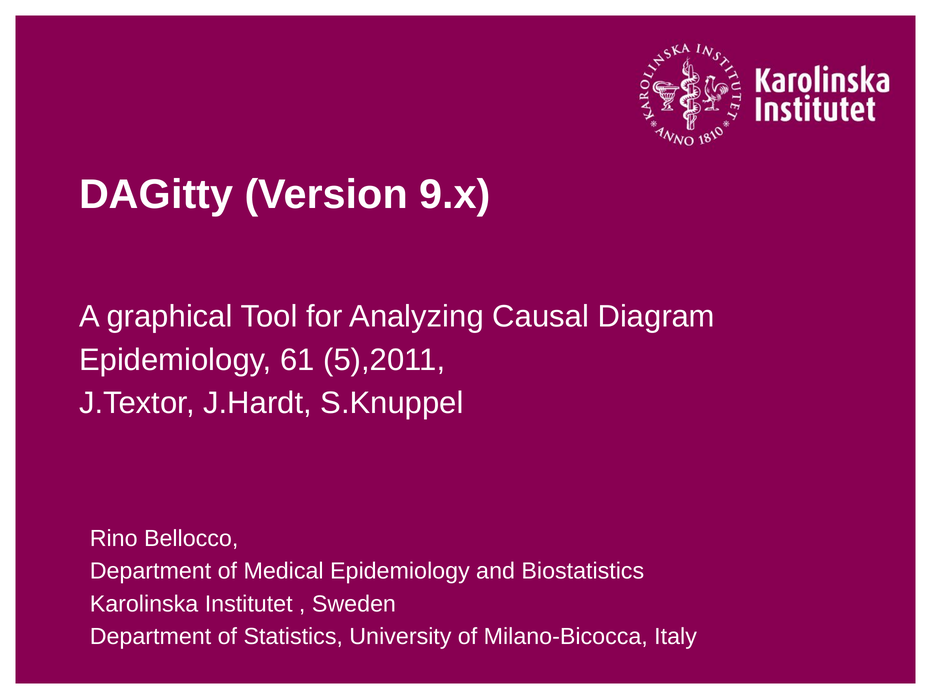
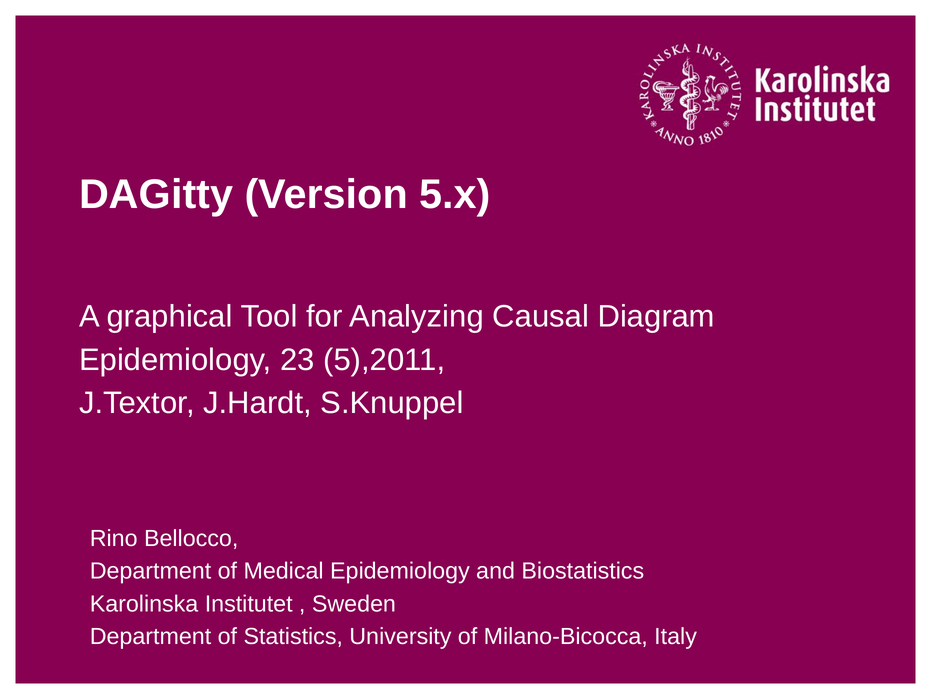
9.x: 9.x -> 5.x (455, 194)
61: 61 -> 23 (297, 359)
